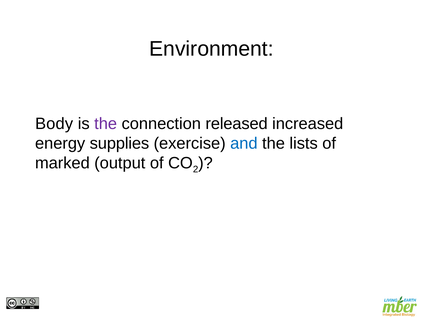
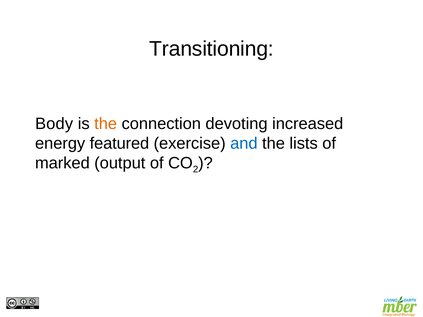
Environment: Environment -> Transitioning (212, 49)
the colour: purple -> orange (106, 124)
released: released -> devoting (237, 124)
supplies: supplies -> featured (119, 144)
